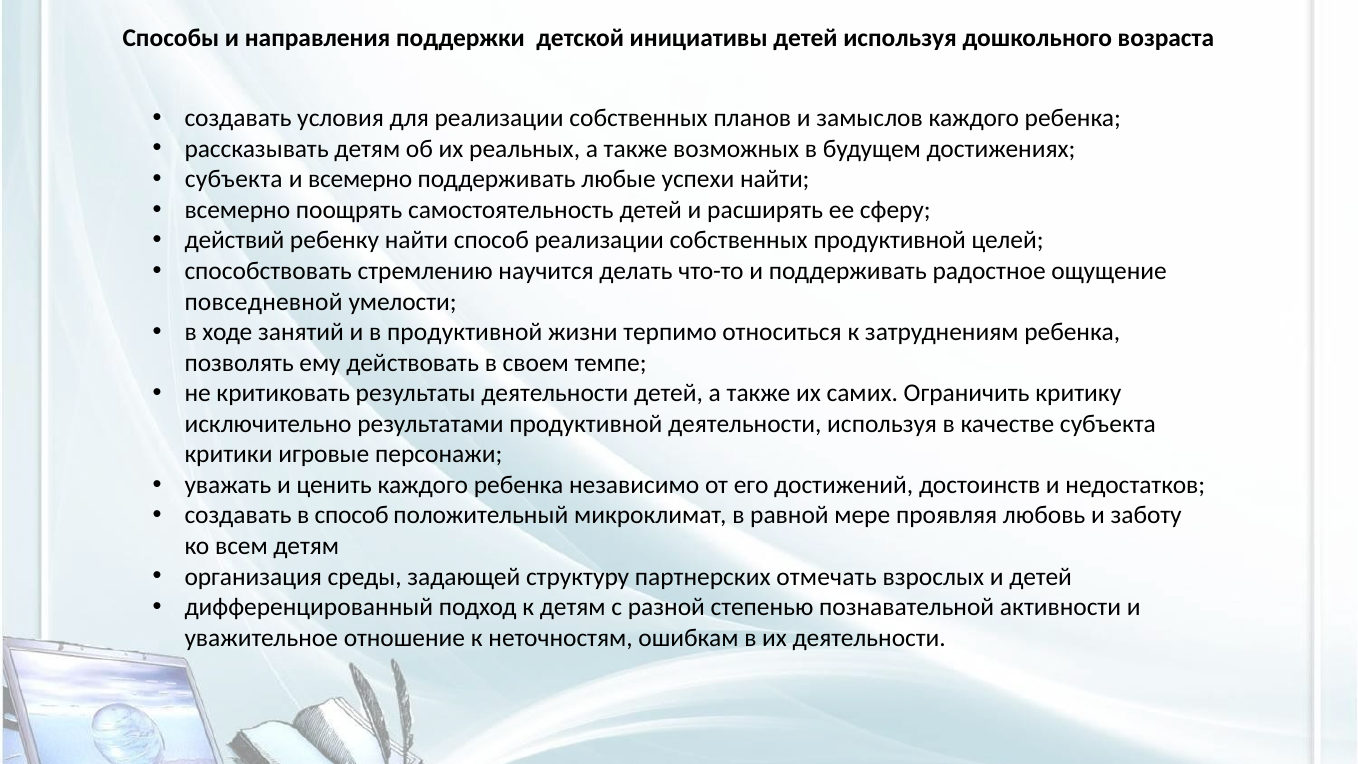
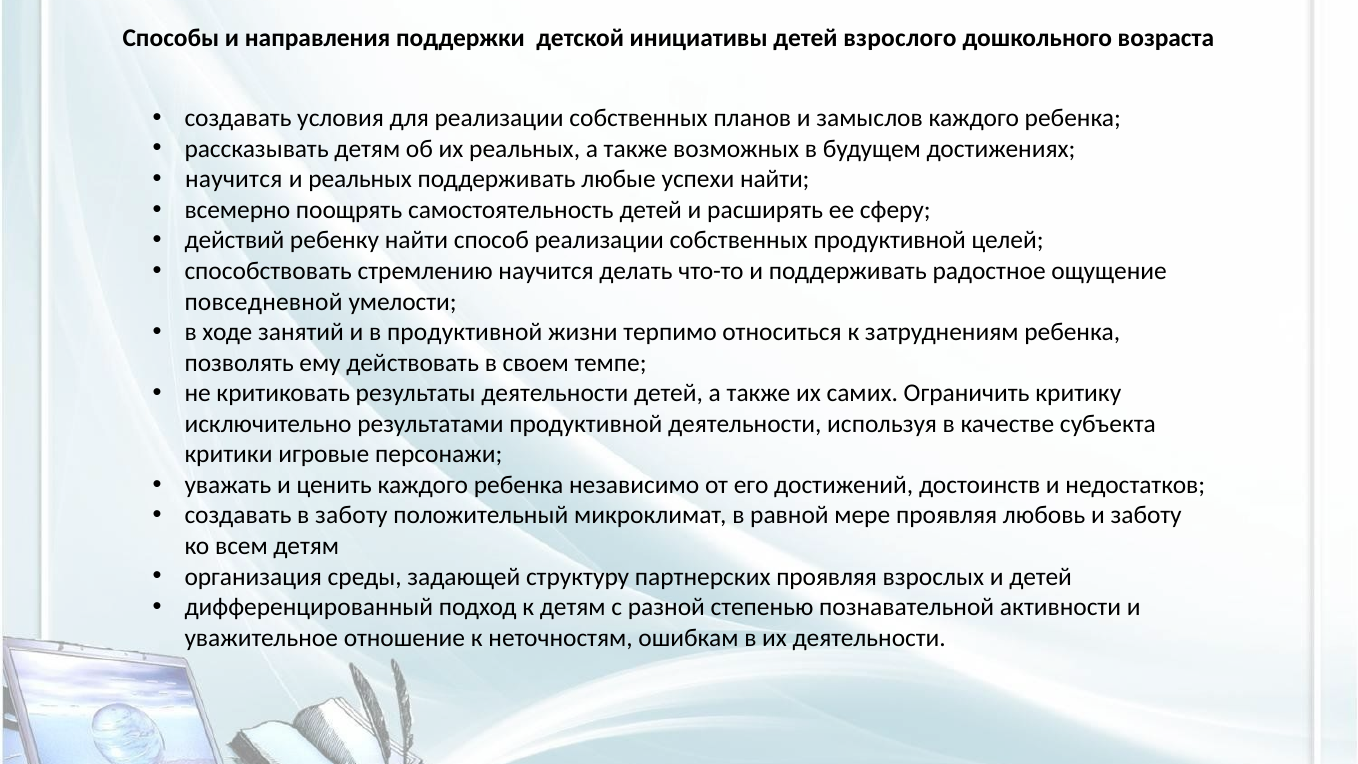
детей используя: используя -> взрослого (900, 38)
субъекта: субъекта -> научится (234, 179)
и всемерно: всемерно -> реальных (360, 179)
в способ: способ -> заботу (351, 515)
партнерских отмечать: отмечать -> проявляя (827, 577)
